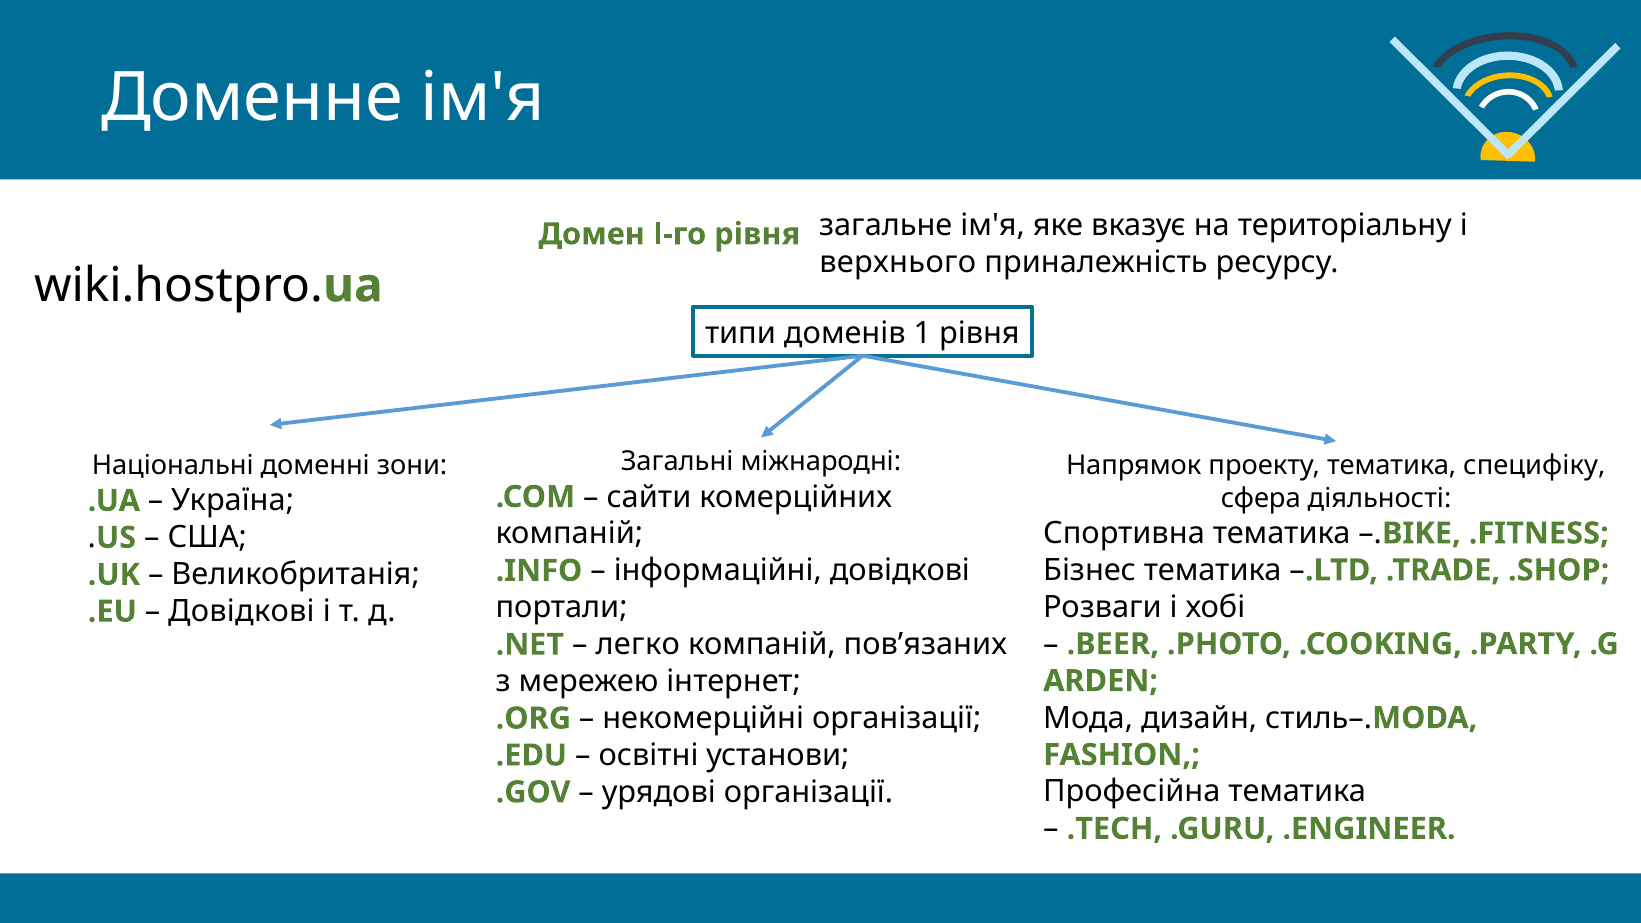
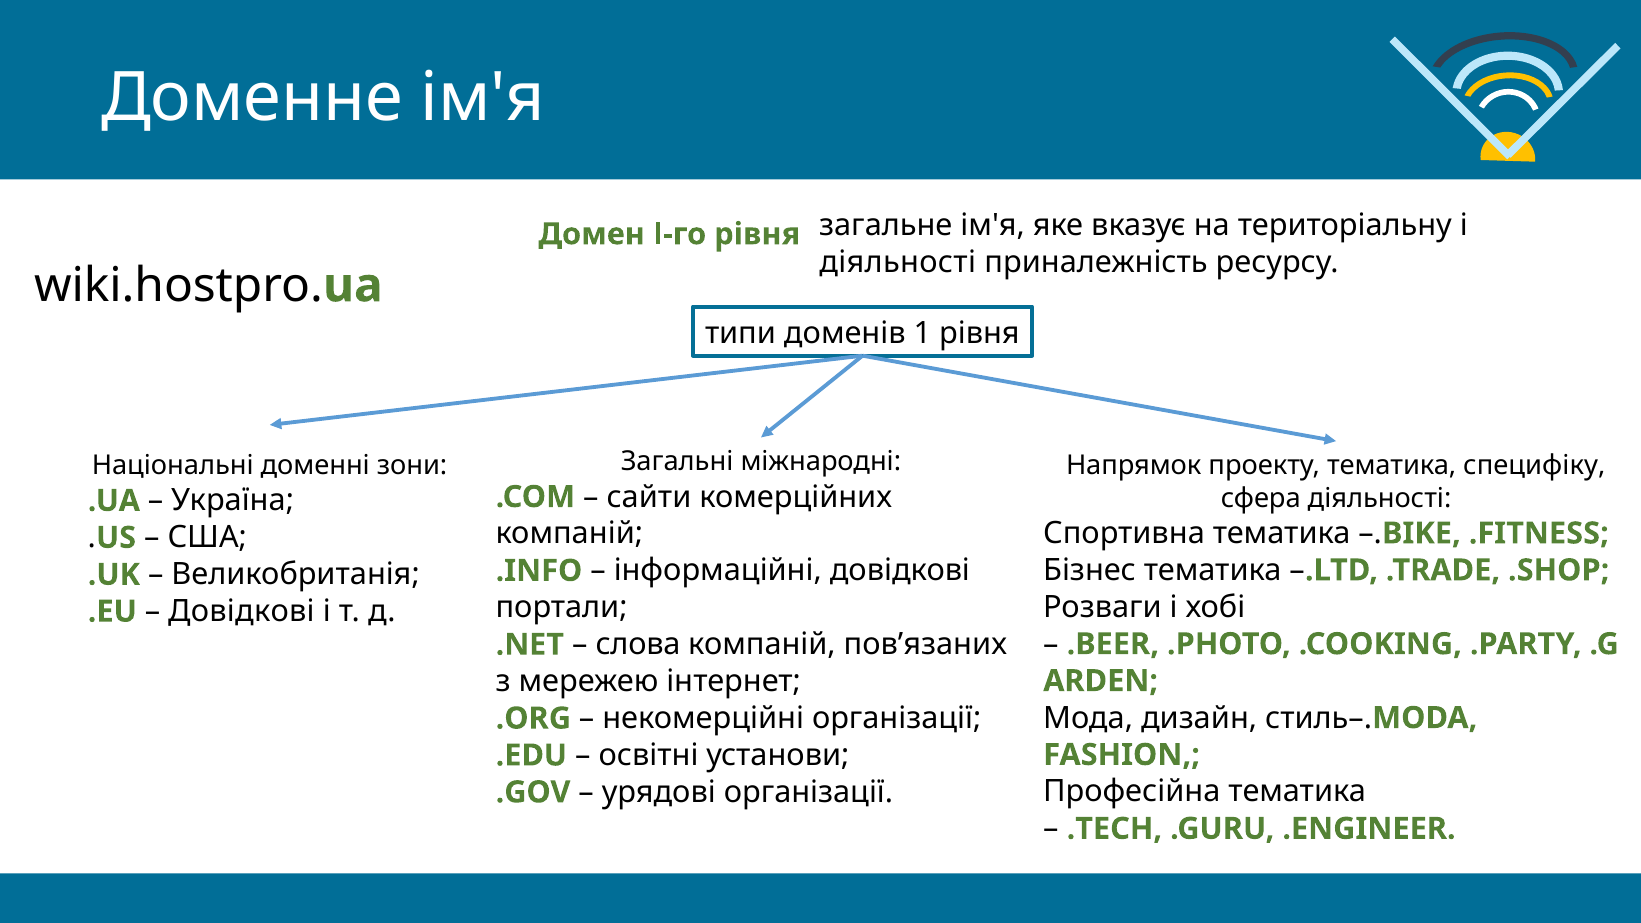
верхнього: верхнього -> діяльності (898, 262)
легко: легко -> слова (638, 645)
